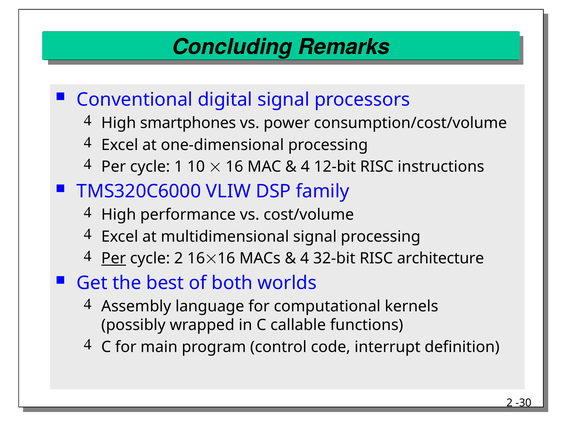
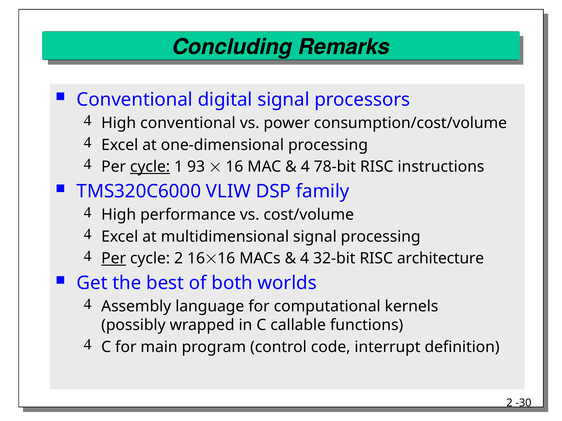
High smartphones: smartphones -> conventional (188, 123)
cycle underline: none -> present (150, 167)
10: 10 -> 93 (196, 167)
12-bit: 12-bit -> 78-bit (335, 167)
